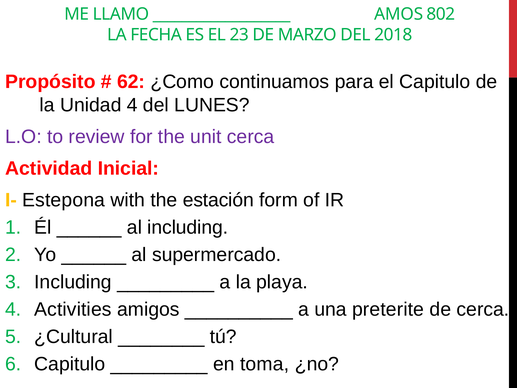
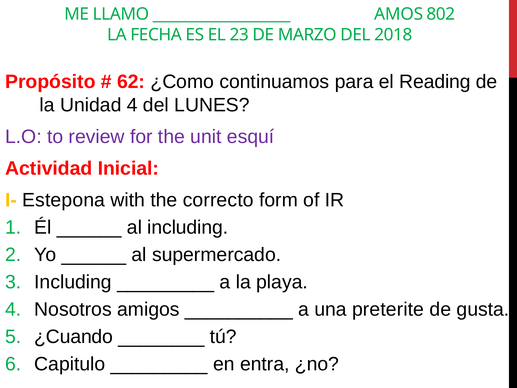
el Capitulo: Capitulo -> Reading (435, 82)
unit cerca: cerca -> esquí (251, 137)
estación: estación -> correcto (218, 200)
Activities: Activities -> Nosotros (73, 309)
de cerca: cerca -> gusta (483, 309)
¿Cultural: ¿Cultural -> ¿Cuando (74, 337)
toma: toma -> entra (265, 364)
